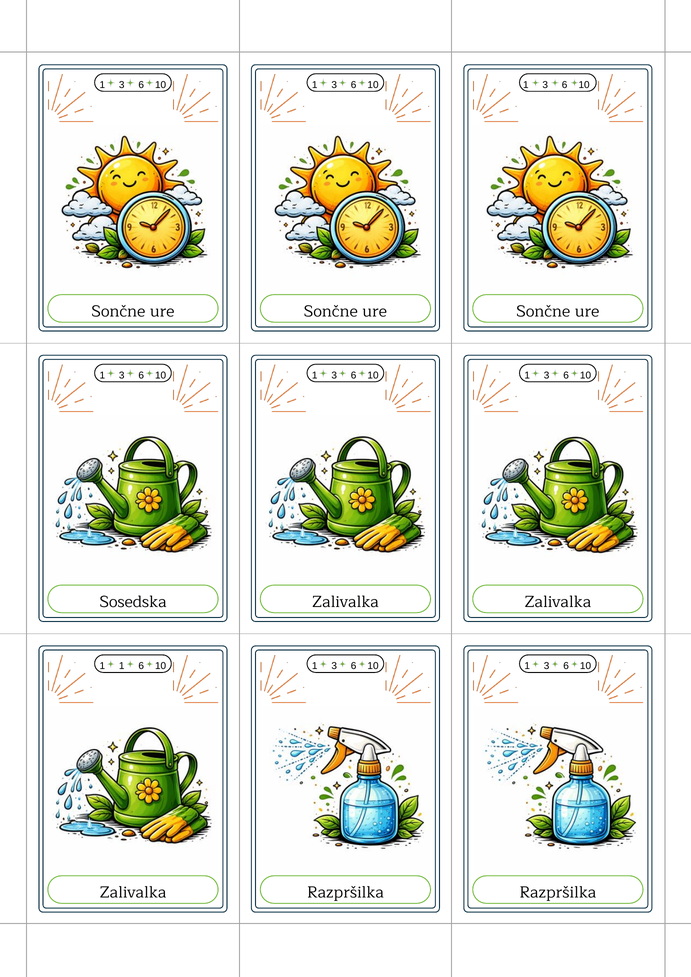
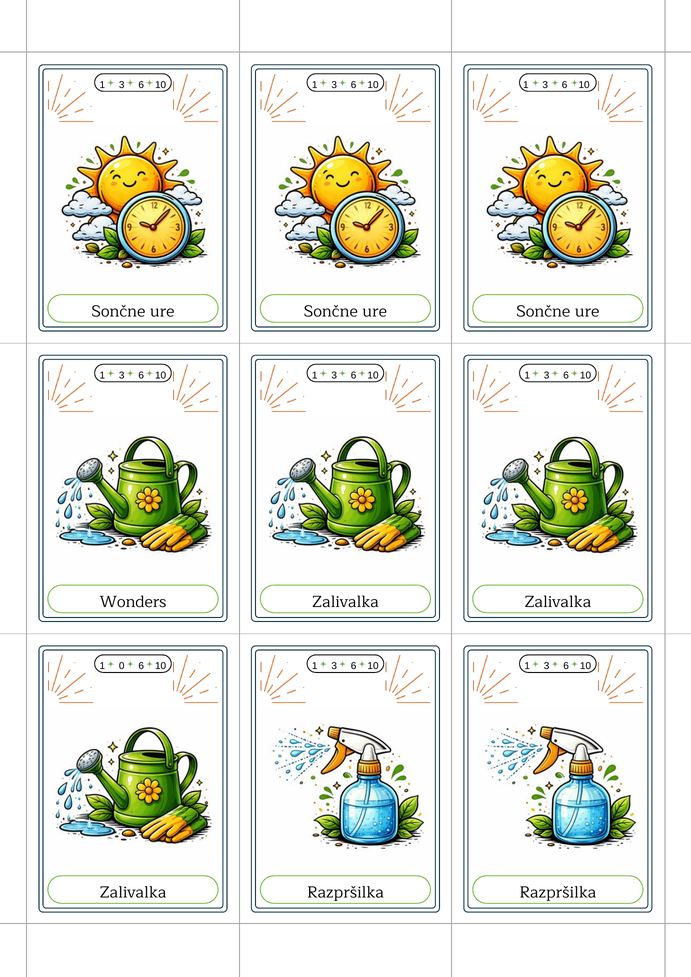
Sosedska: Sosedska -> Wonders (133, 602)
1 1: 1 -> 0 (122, 666)
